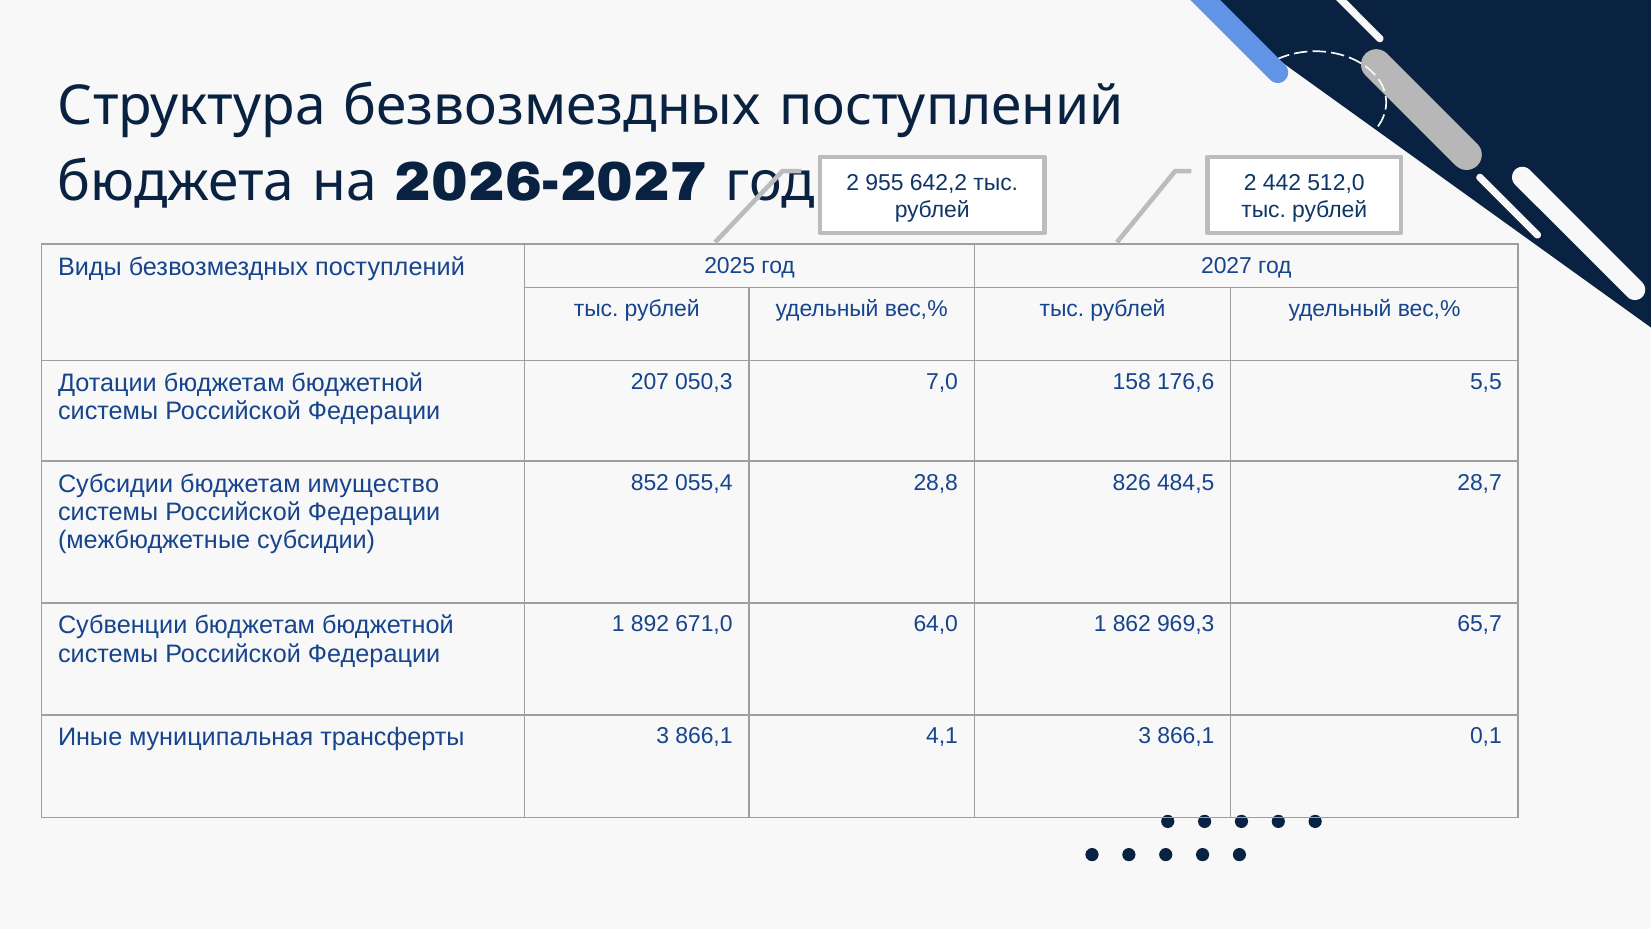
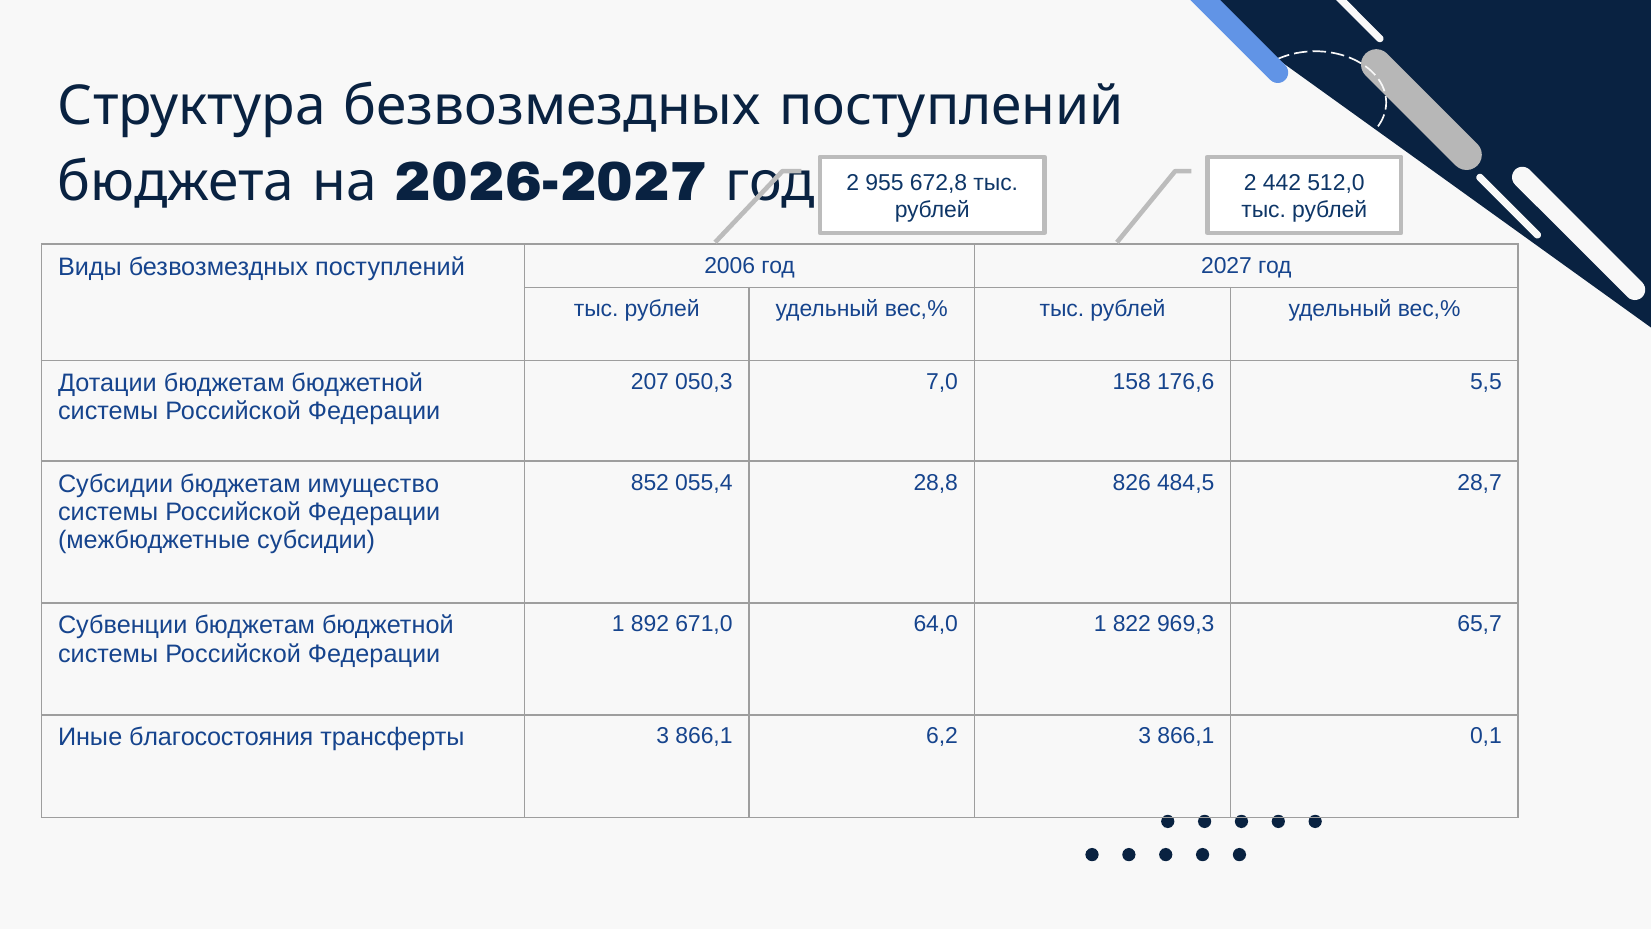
642,2: 642,2 -> 672,8 (938, 183)
2025: 2025 -> 2006 (730, 265)
862: 862 -> 822 (1132, 624)
муниципальная: муниципальная -> благосостояния (221, 737)
4,1: 4,1 -> 6,2 (942, 736)
